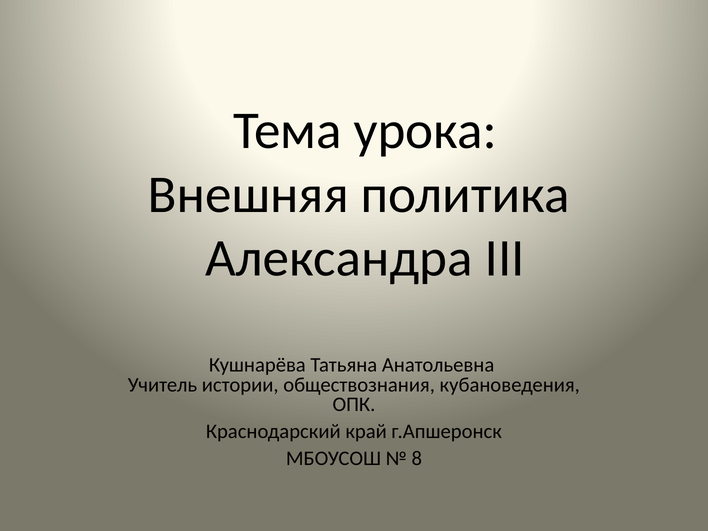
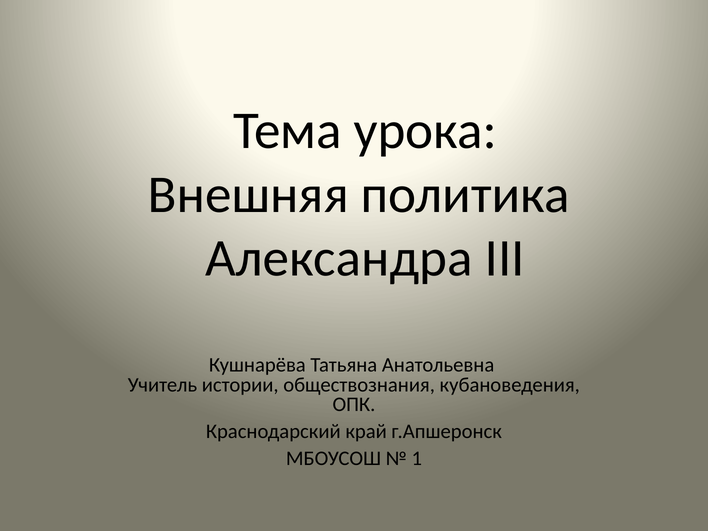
8: 8 -> 1 (417, 458)
